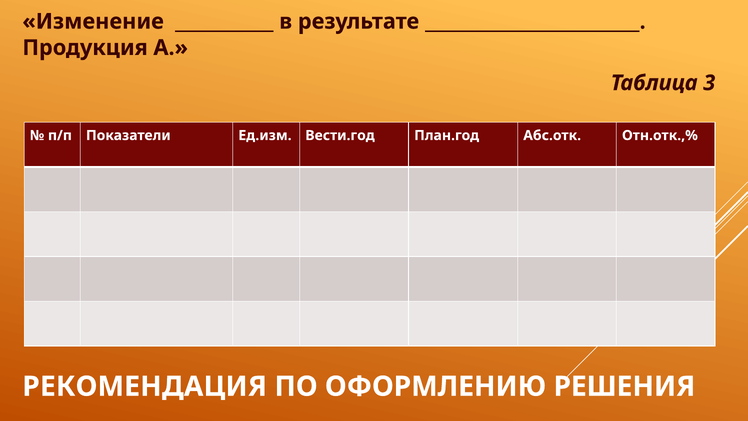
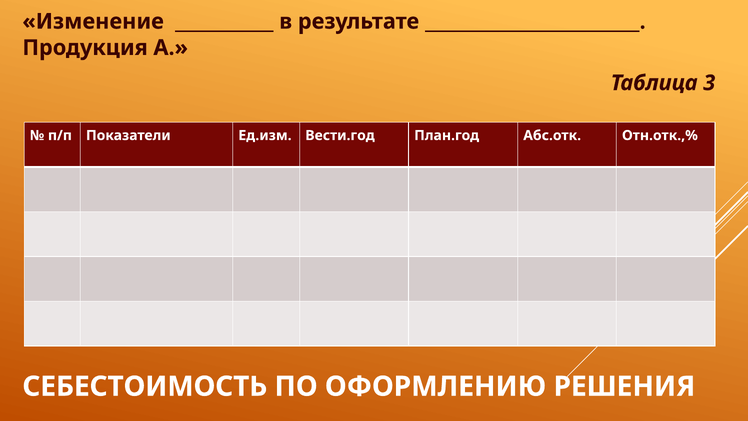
РЕКОМЕНДАЦИЯ: РЕКОМЕНДАЦИЯ -> СЕБЕСТОИМОСТЬ (145, 386)
